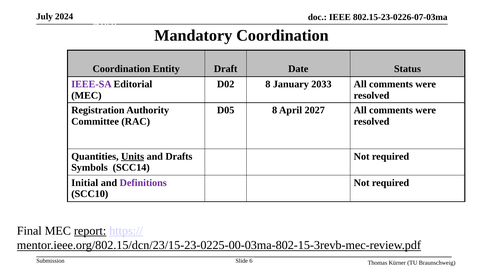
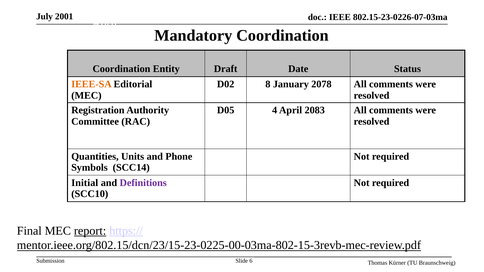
2024: 2024 -> 2001 (64, 16)
IEEE-SA colour: purple -> orange (91, 84)
2033: 2033 -> 2078 (321, 84)
D05 8: 8 -> 4 (275, 110)
2027: 2027 -> 2083 (315, 110)
Units underline: present -> none (133, 157)
Drafts: Drafts -> Phone (179, 157)
